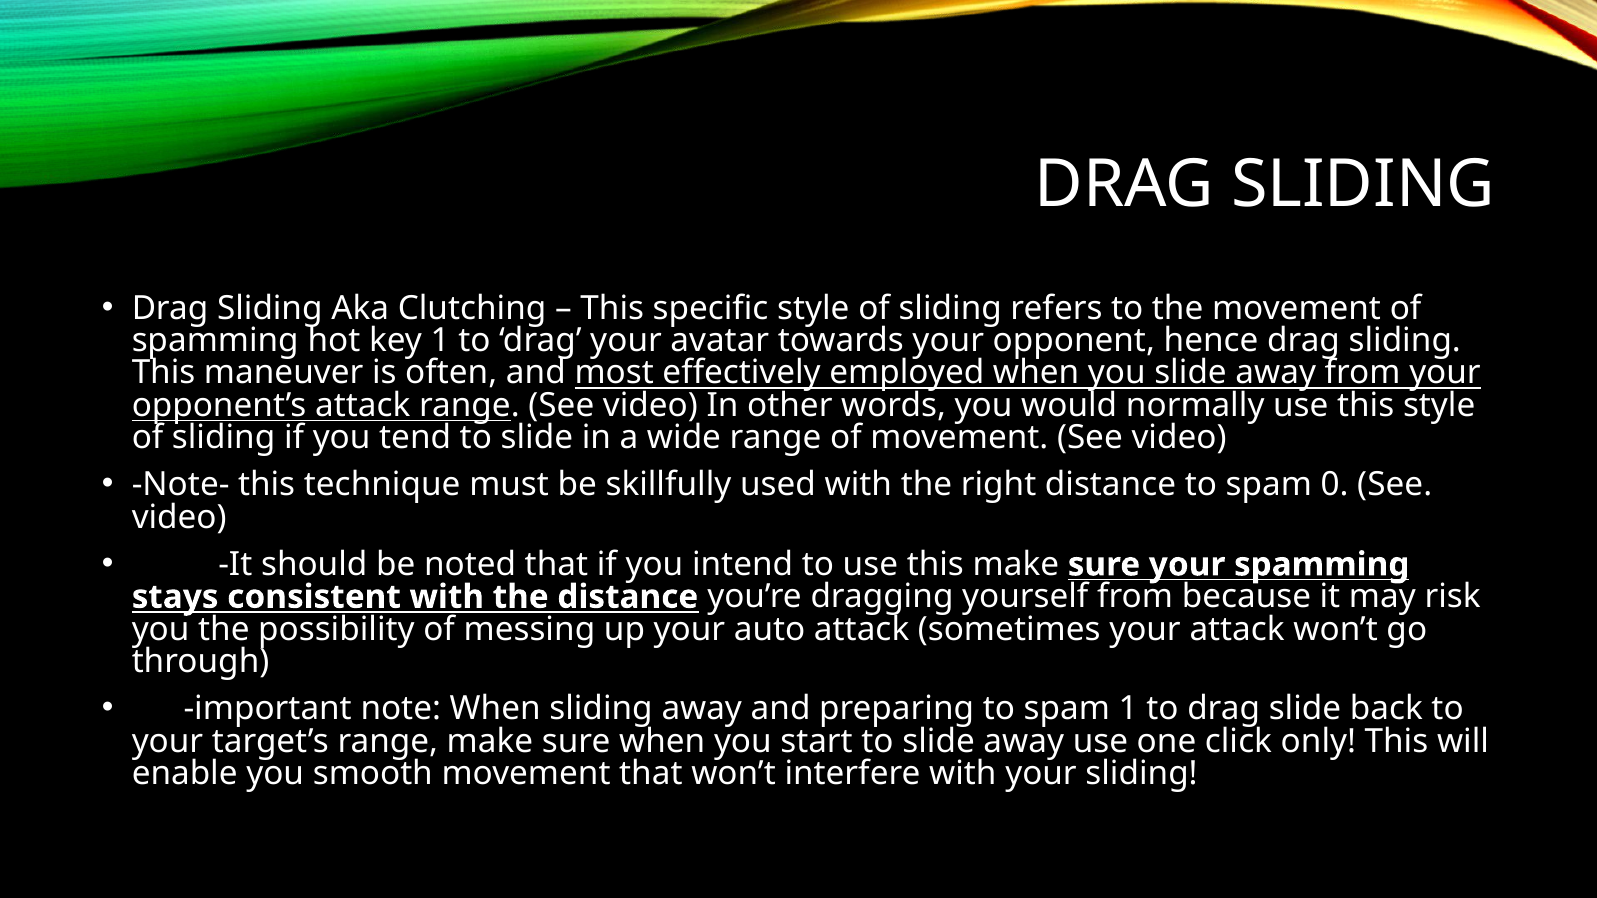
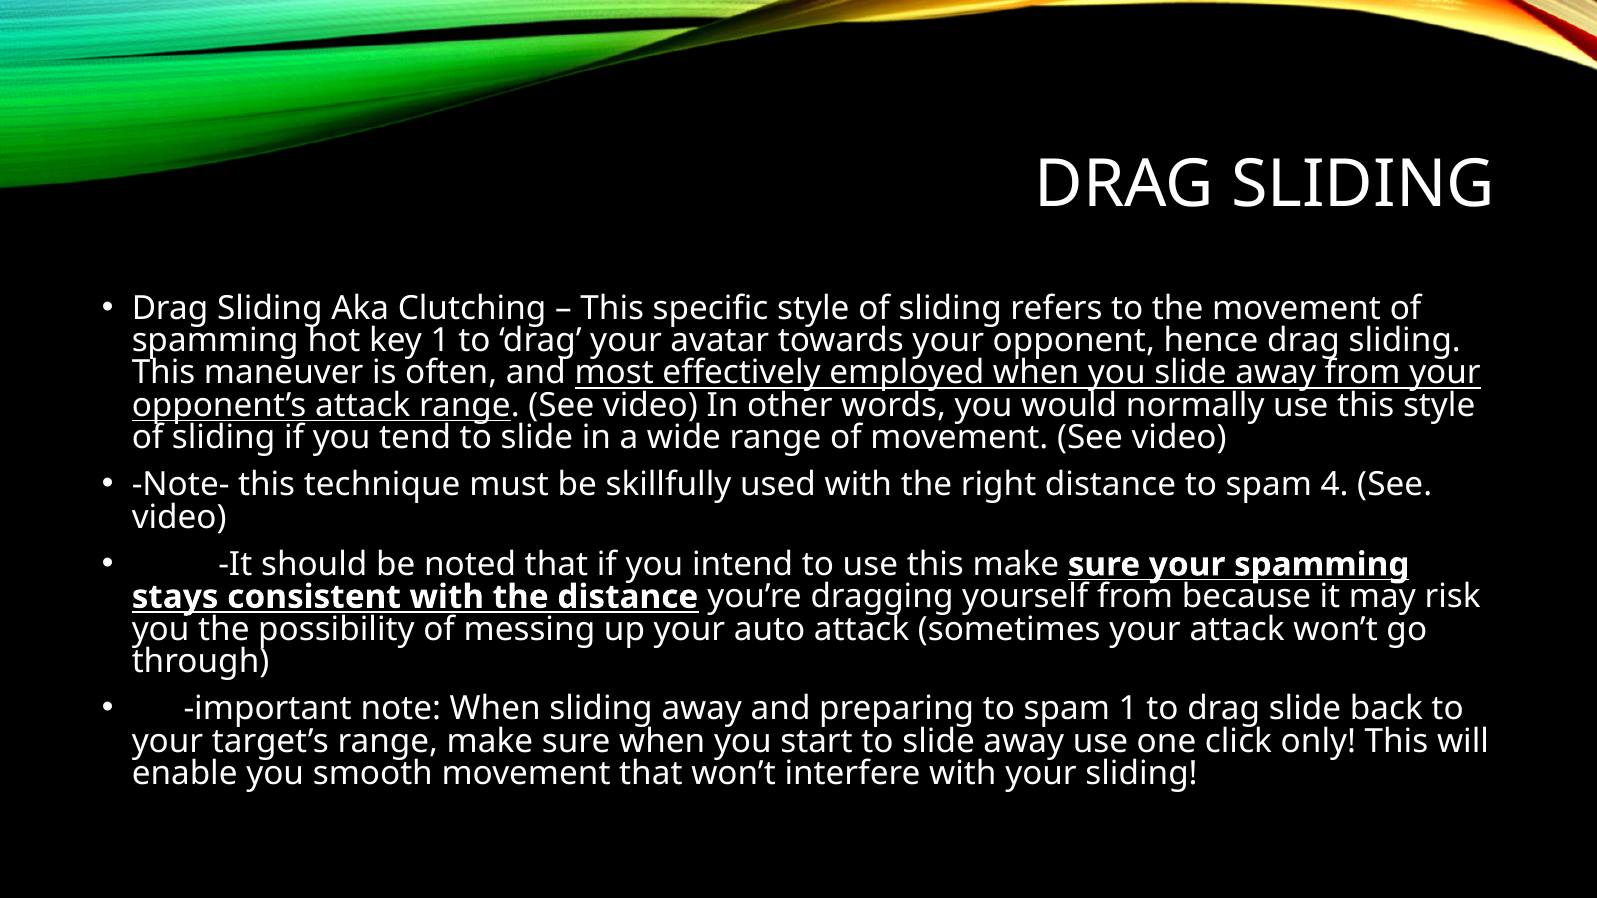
0: 0 -> 4 (1335, 485)
